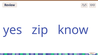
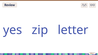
know: know -> letter (73, 30)
